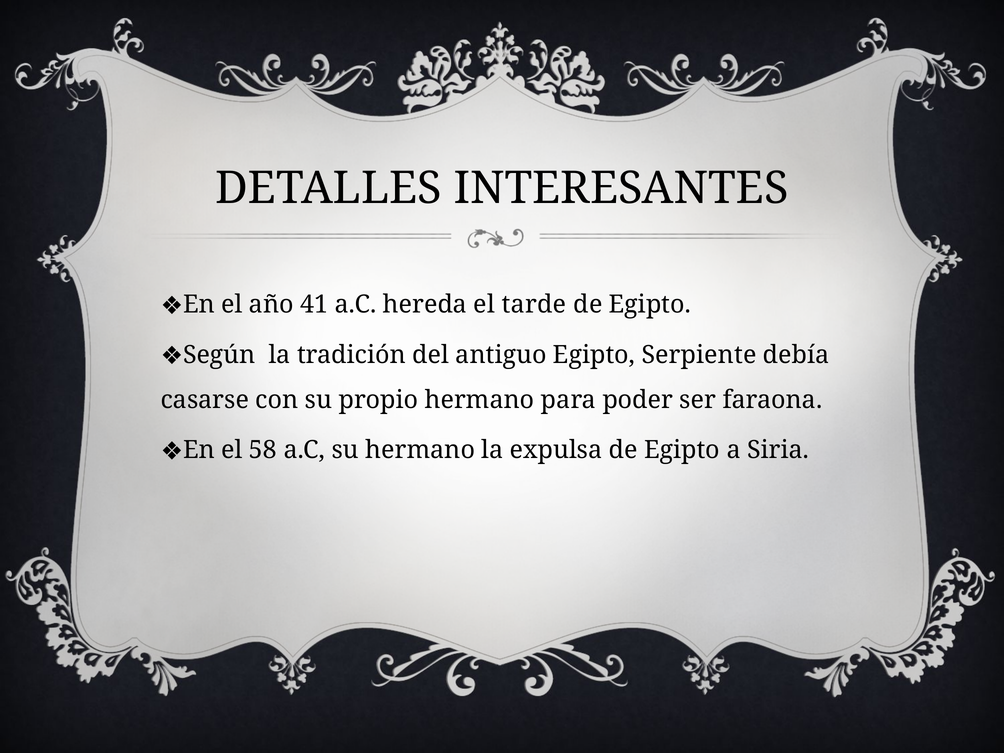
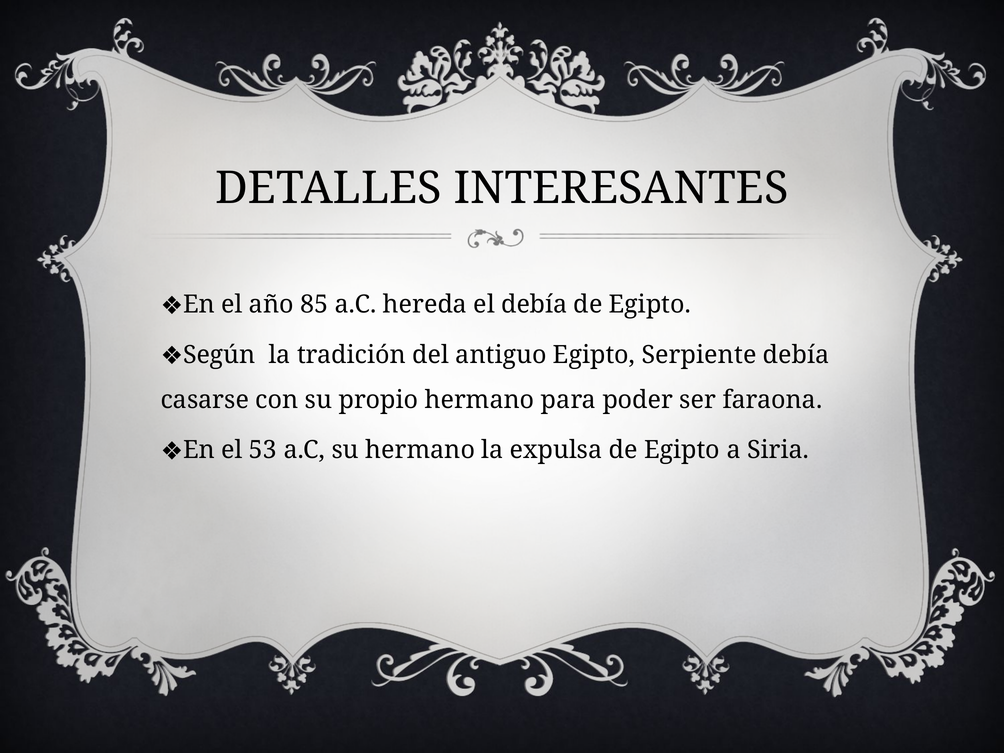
41: 41 -> 85 (314, 305)
el tarde: tarde -> debía (534, 305)
58: 58 -> 53 (263, 450)
